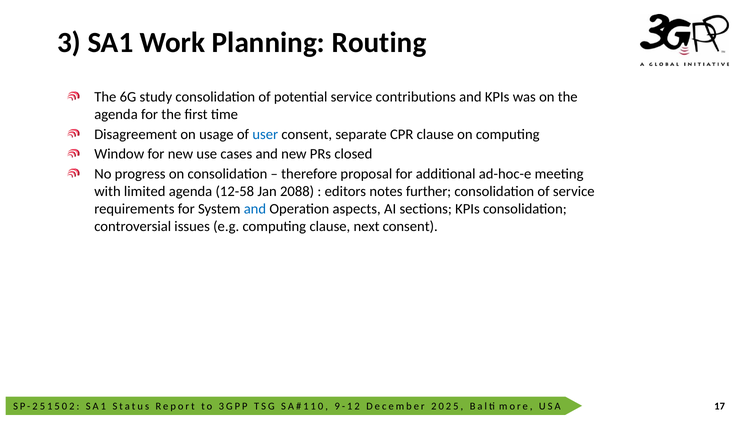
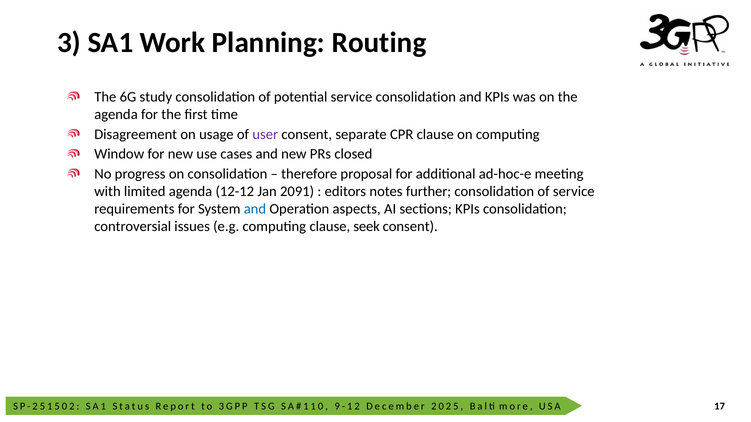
service contributions: contributions -> consolidation (416, 97)
user colour: blue -> purple (265, 134)
12-58: 12-58 -> 12-12 (235, 192)
2088: 2088 -> 2091 (297, 192)
next: next -> seek (367, 227)
